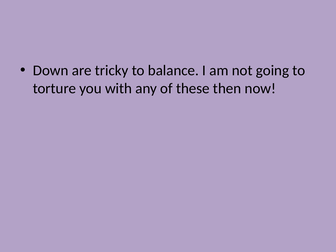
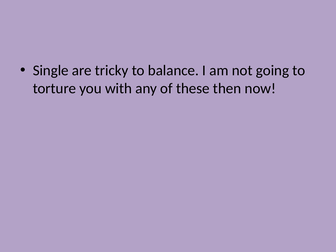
Down: Down -> Single (51, 70)
